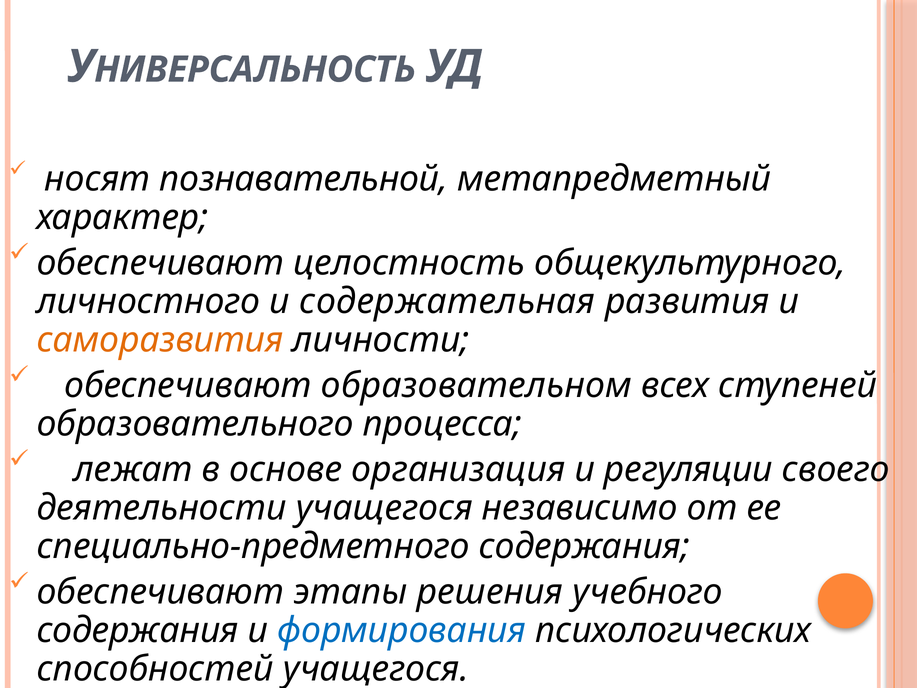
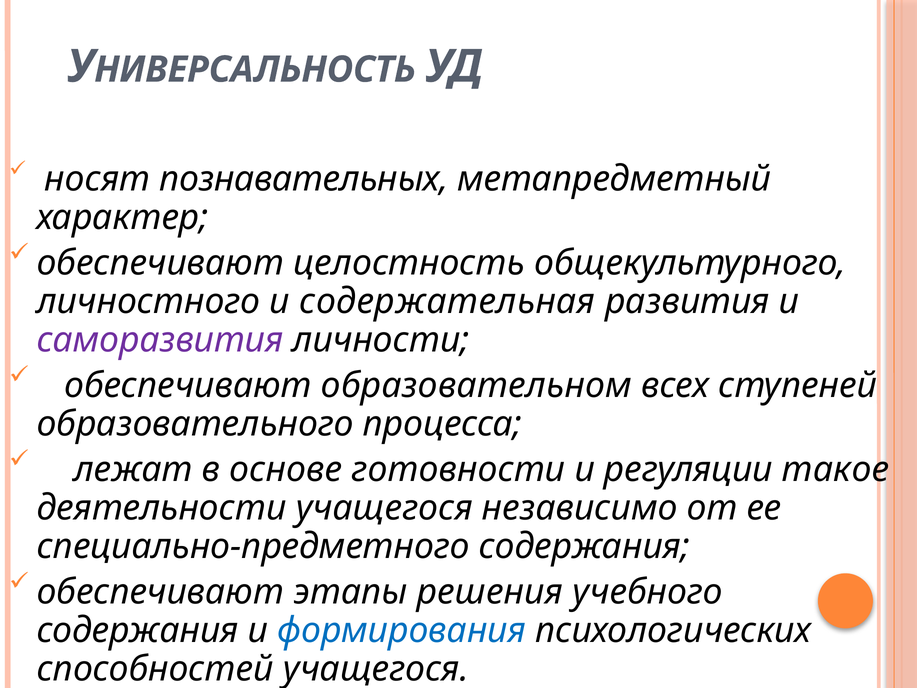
познавательной: познавательной -> познавательных (304, 179)
саморазвития colour: orange -> purple (160, 340)
организация: организация -> готовности (458, 469)
своего: своего -> такое (836, 469)
